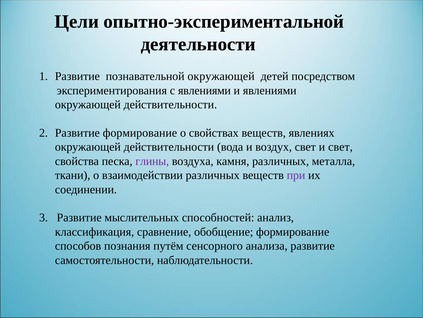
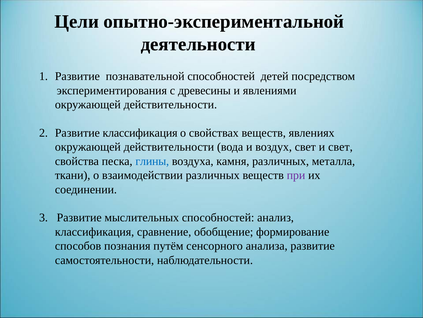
познавательной окружающей: окружающей -> способностей (221, 76)
с явлениями: явлениями -> древесины (204, 90)
Развитие формирование: формирование -> классификация (140, 133)
глины colour: purple -> blue (152, 161)
